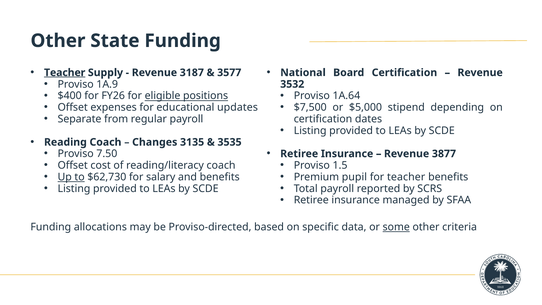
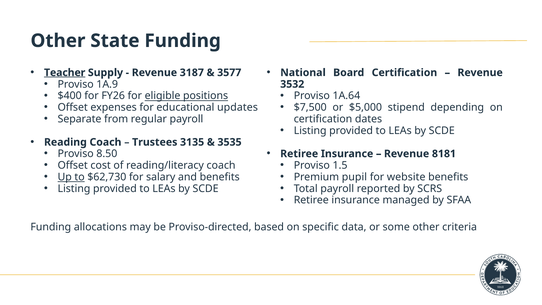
Changes: Changes -> Trustees (155, 142)
7.50: 7.50 -> 8.50 (107, 154)
3877: 3877 -> 8181 (444, 154)
for teacher: teacher -> website (406, 177)
some underline: present -> none (396, 227)
